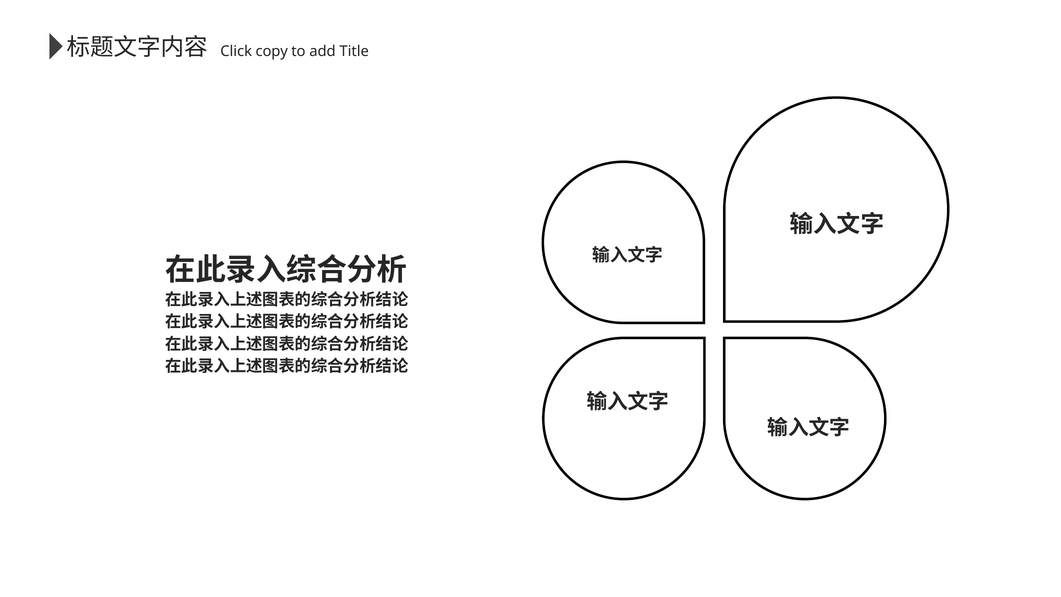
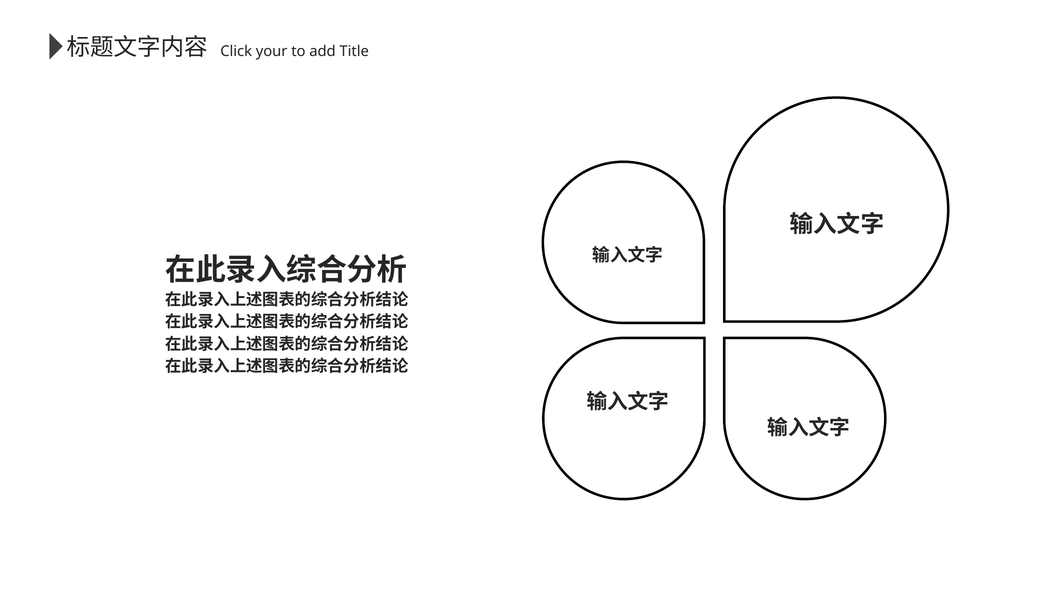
copy: copy -> your (272, 51)
